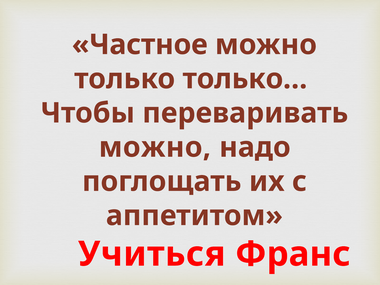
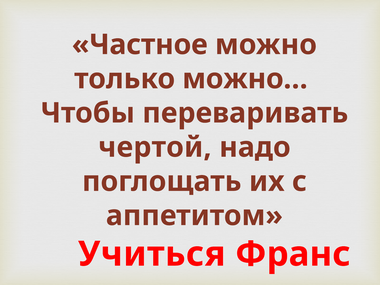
только…: только… -> можно… (245, 79)
можно: можно -> чертой (155, 147)
